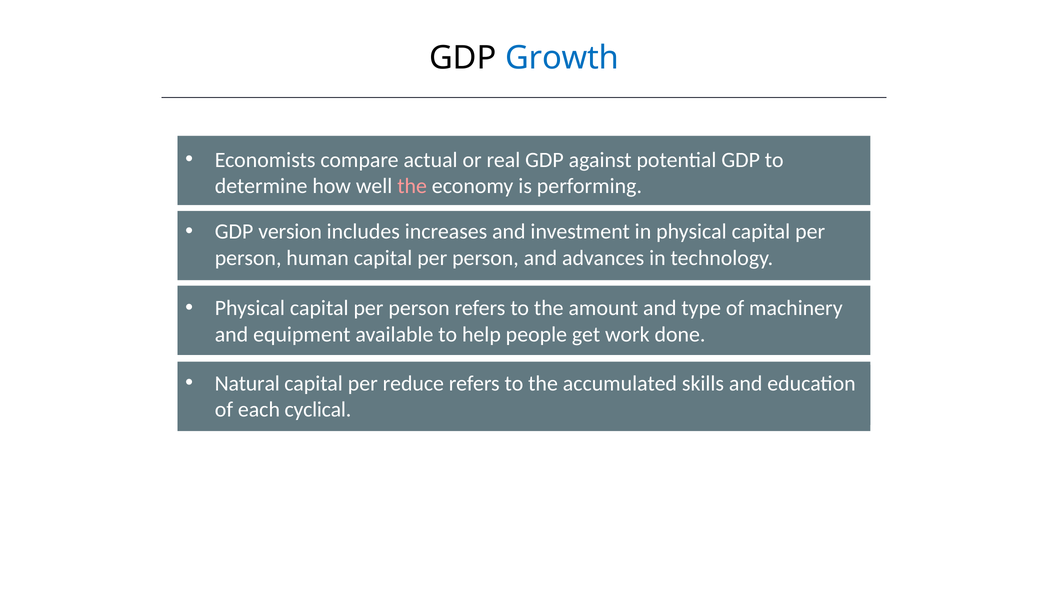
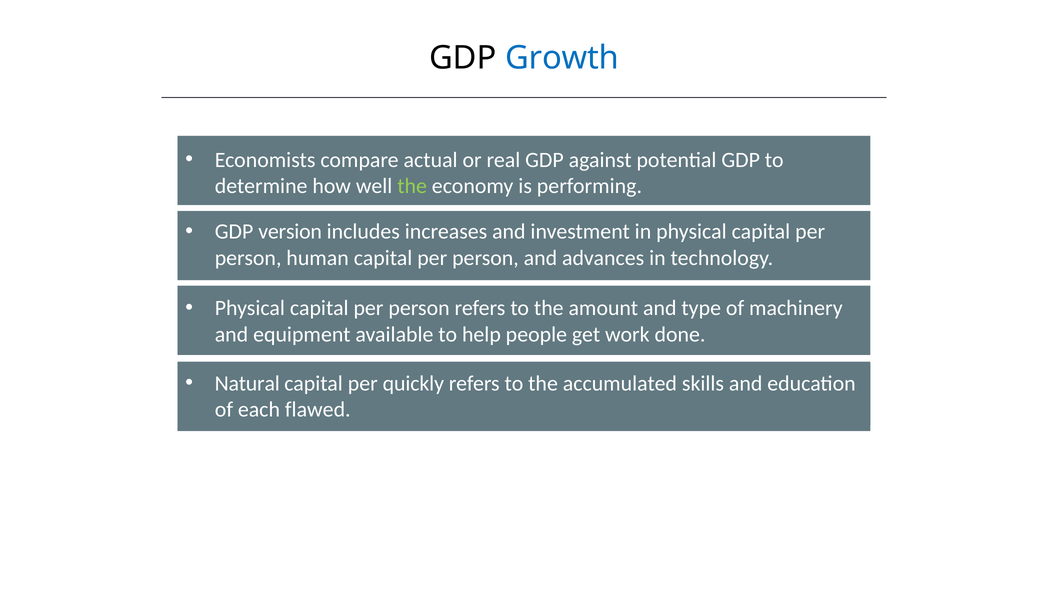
the colour: pink -> light green (412, 186)
reduce: reduce -> quickly (413, 384)
cyclical: cyclical -> flawed (318, 410)
